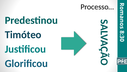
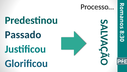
Timóteo: Timóteo -> Passado (23, 34)
